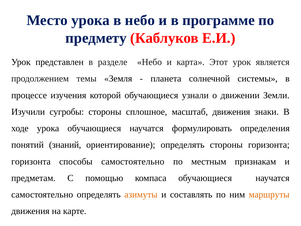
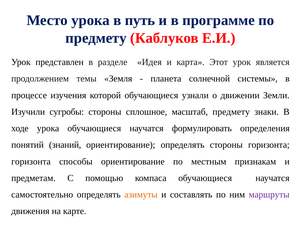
в небо: небо -> путь (140, 20)
разделе Небо: Небо -> Идея (149, 62)
масштаб движения: движения -> предмету (231, 112)
способы самостоятельно: самостоятельно -> ориентирование (133, 161)
маршруты colour: orange -> purple (269, 194)
